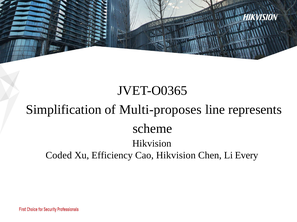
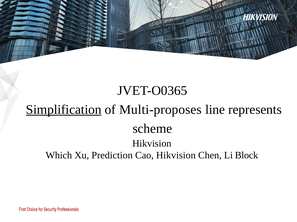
Simplification underline: none -> present (64, 110)
Coded: Coded -> Which (59, 156)
Efficiency: Efficiency -> Prediction (112, 156)
Every: Every -> Block (247, 156)
